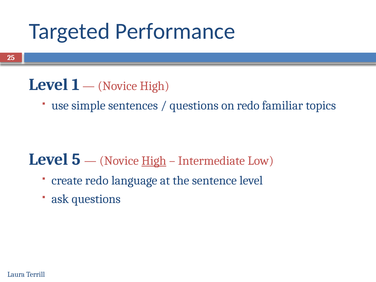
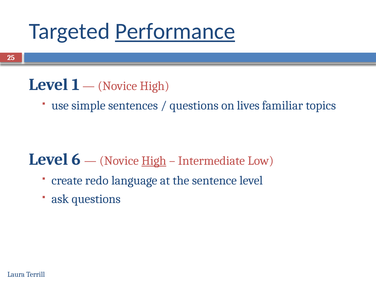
Performance underline: none -> present (175, 31)
on redo: redo -> lives (248, 106)
5: 5 -> 6 (76, 159)
